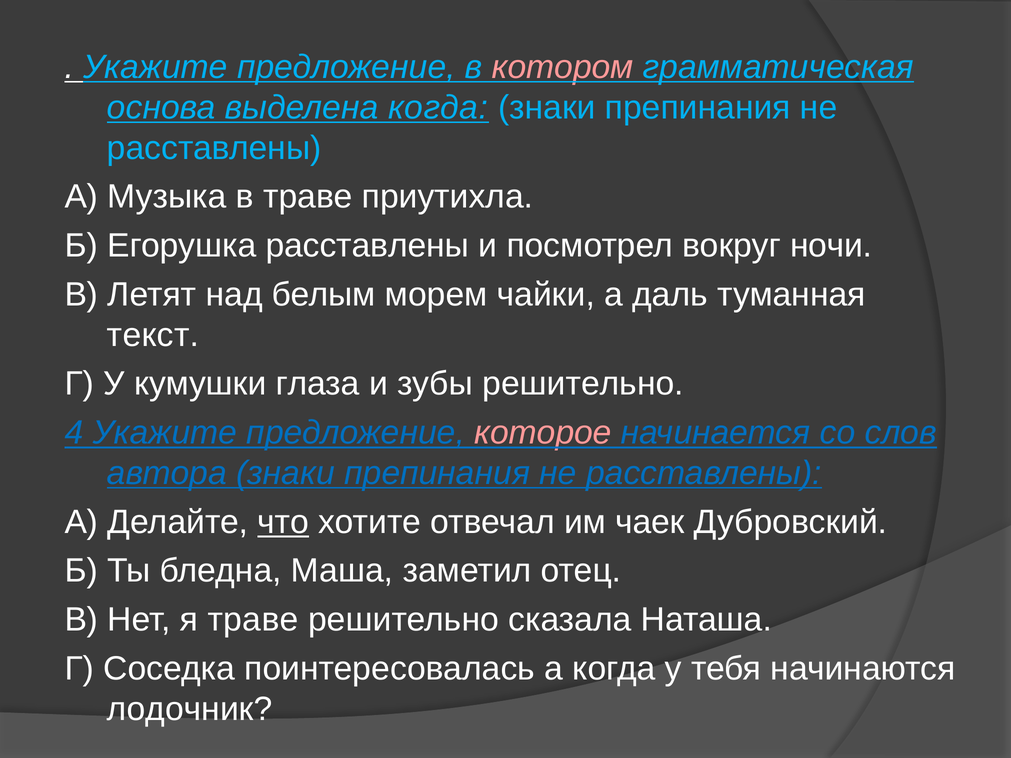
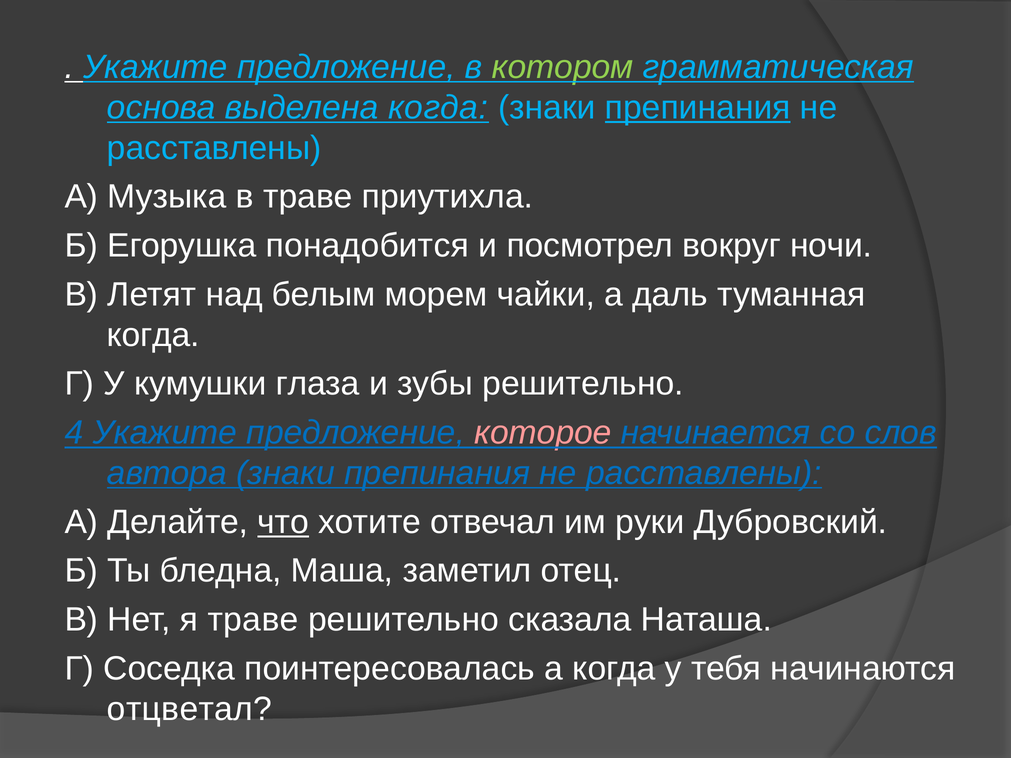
котором colour: pink -> light green (563, 67)
препинания underline: none -> present (698, 107)
Егорушка расставлены: расставлены -> понадобится (367, 246)
текст: текст -> когда (153, 335)
чаек: чаек -> руки (650, 522)
лодочник: лодочник -> отцветал (190, 709)
